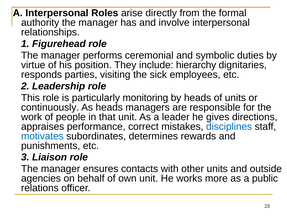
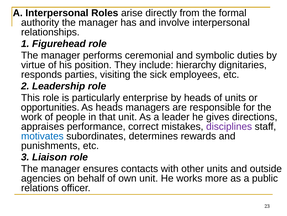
monitoring: monitoring -> enterprise (145, 97)
continuously: continuously -> opportunities (50, 107)
disciplines colour: blue -> purple (229, 126)
